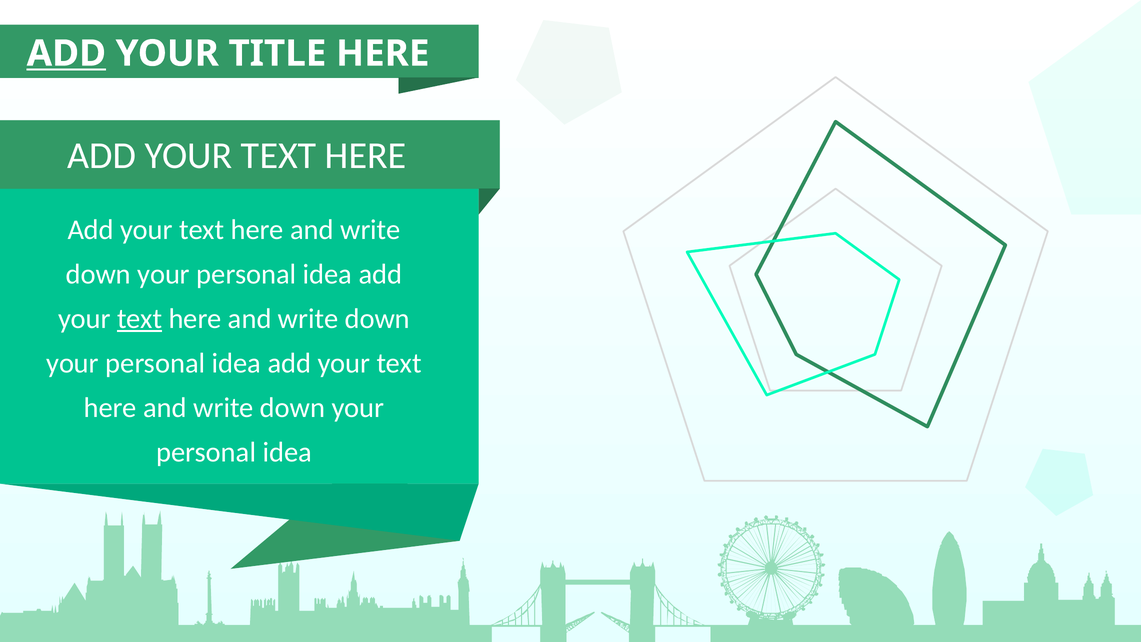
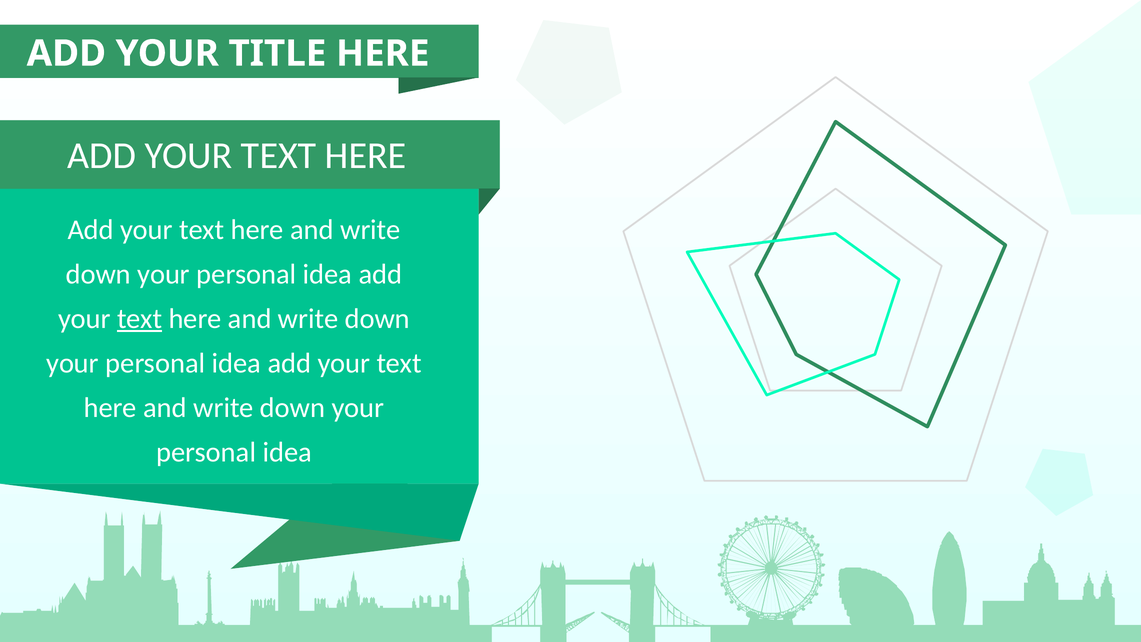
ADD underline: present -> none (66, 54)
